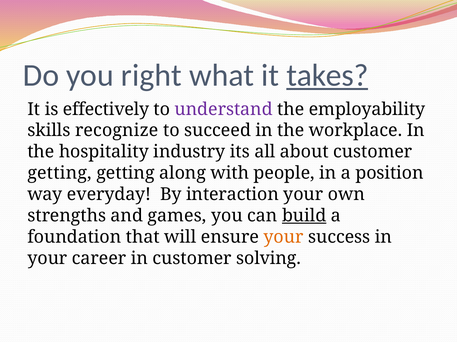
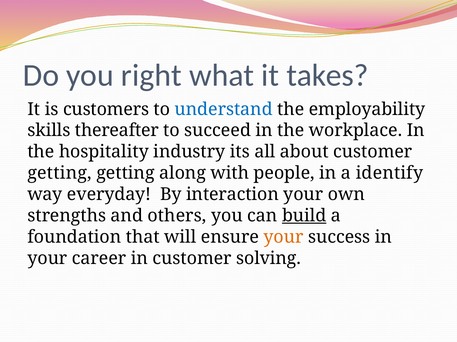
takes underline: present -> none (327, 76)
effectively: effectively -> customers (106, 109)
understand colour: purple -> blue (224, 109)
recognize: recognize -> thereafter (117, 131)
position: position -> identify (389, 173)
games: games -> others (177, 216)
